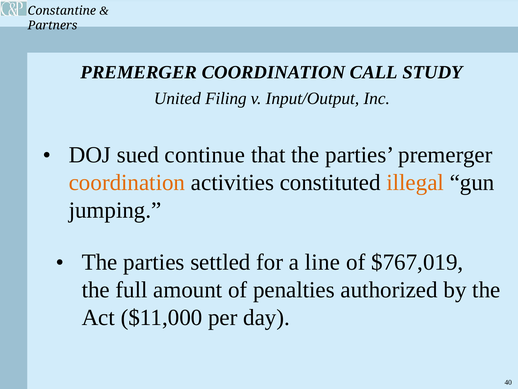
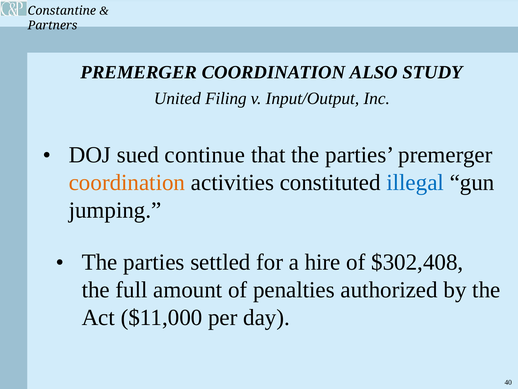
CALL: CALL -> ALSO (374, 72)
illegal colour: orange -> blue (415, 182)
line: line -> hire (323, 262)
$767,019: $767,019 -> $302,408 (417, 262)
